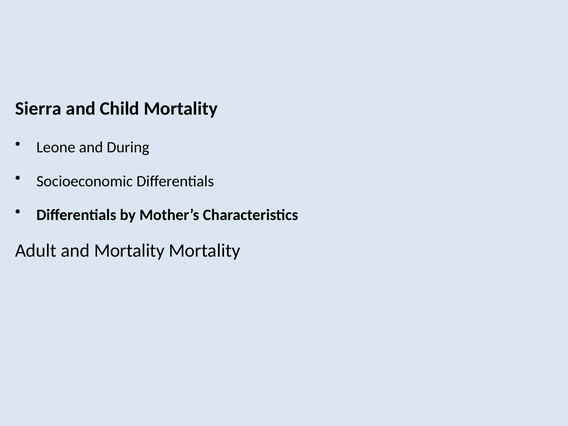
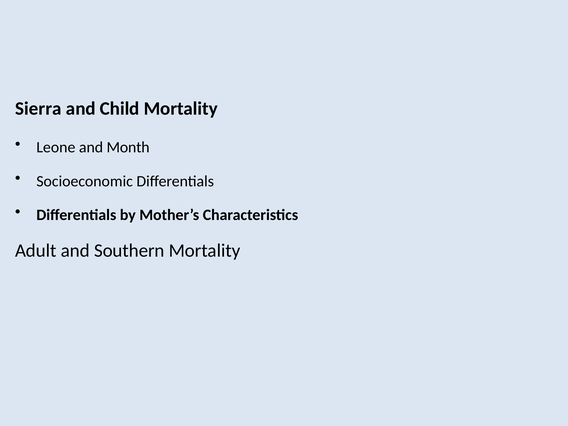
During: During -> Month (128, 147)
and Mortality: Mortality -> Southern (129, 250)
